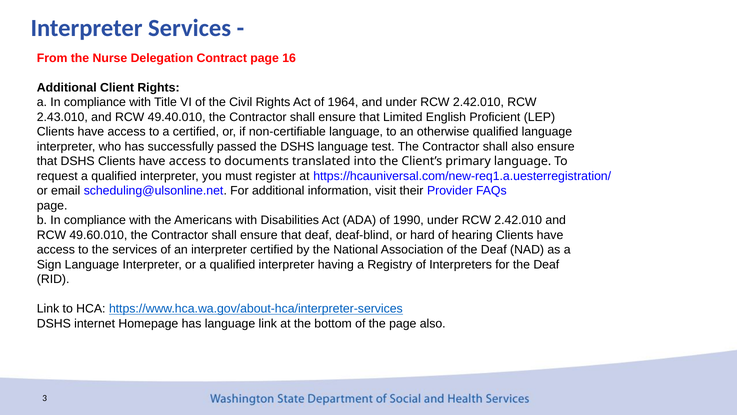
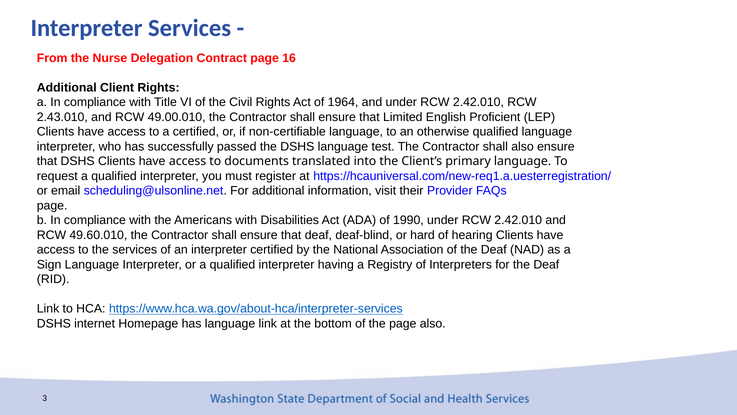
49.40.010: 49.40.010 -> 49.00.010 (177, 117)
